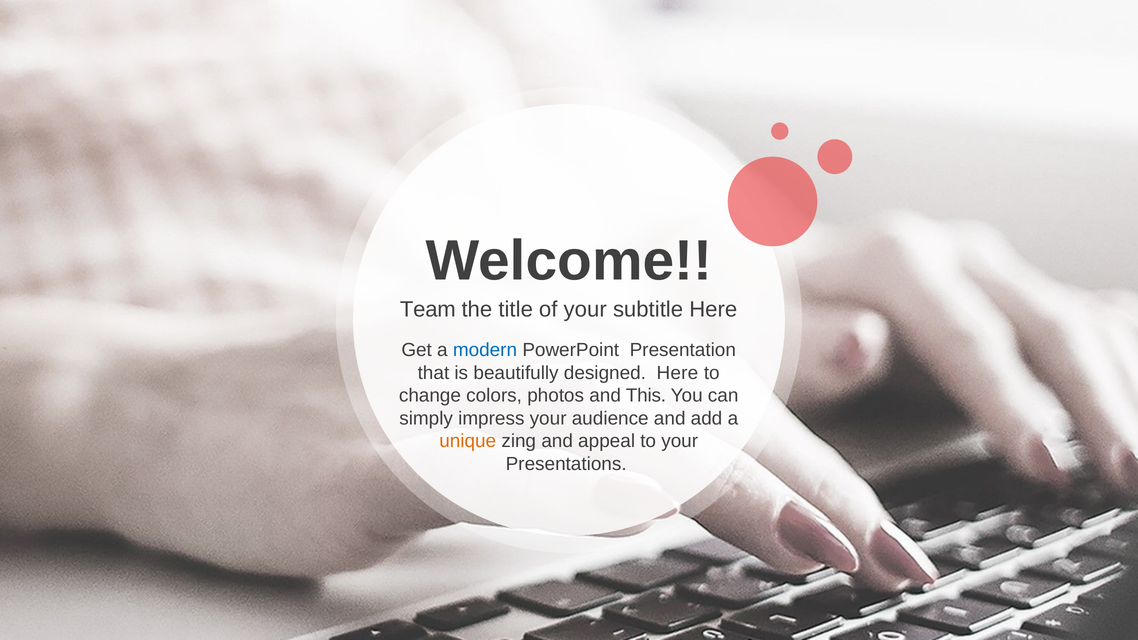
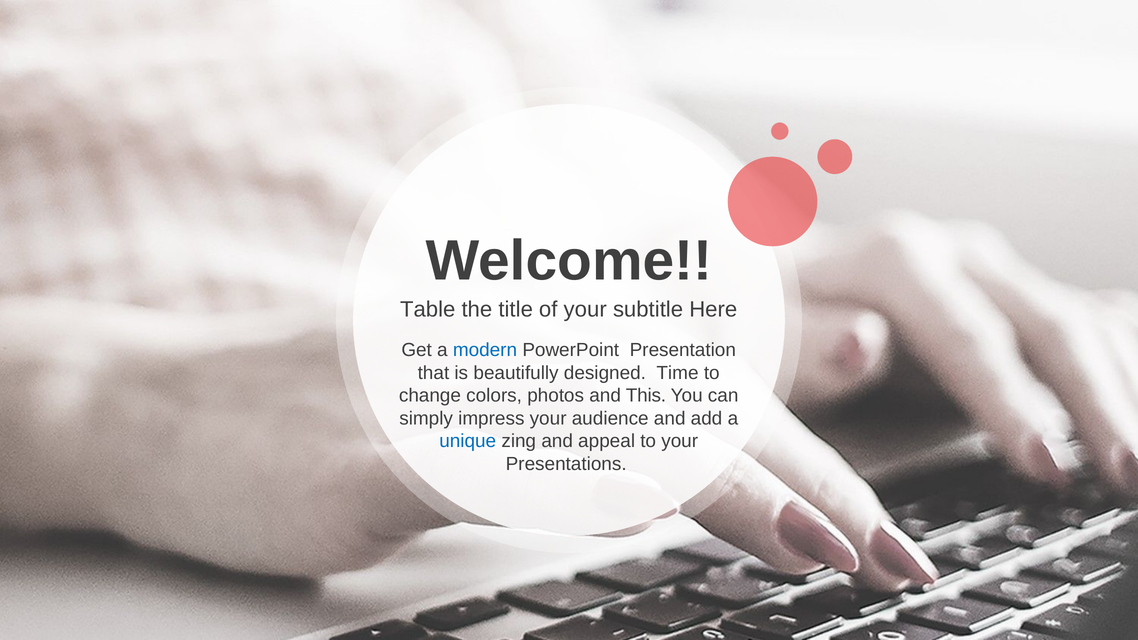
Team: Team -> Table (428, 309)
designed Here: Here -> Time (677, 373)
unique colour: orange -> blue (468, 441)
